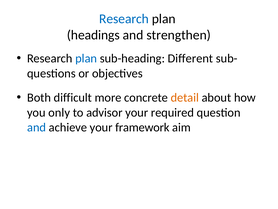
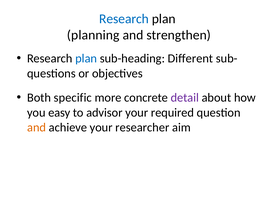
headings: headings -> planning (93, 35)
difficult: difficult -> specific (73, 97)
detail colour: orange -> purple (185, 97)
only: only -> easy (59, 112)
and colour: blue -> orange (37, 127)
framework: framework -> researcher (142, 127)
